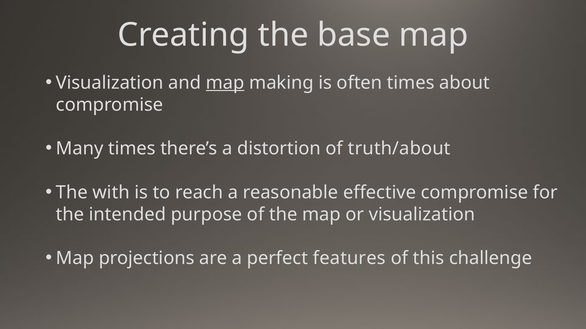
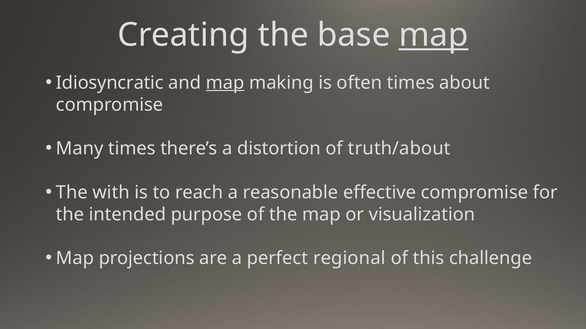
map underline: none -> present (434, 35)
Visualization: Visualization -> Idiosyncratic (110, 83)
features: features -> regional (349, 259)
